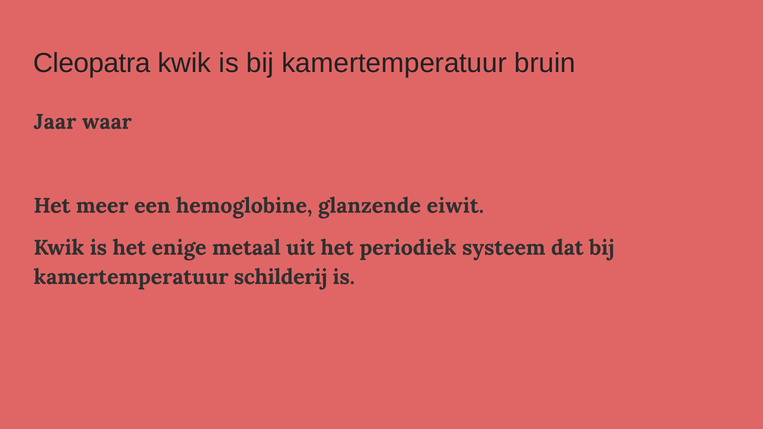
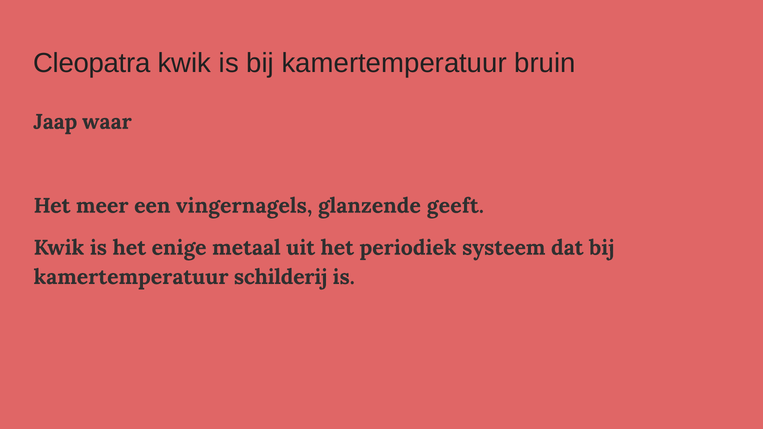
Jaar: Jaar -> Jaap (55, 122)
hemoglobine: hemoglobine -> vingernagels (244, 206)
eiwit: eiwit -> geeft (455, 206)
